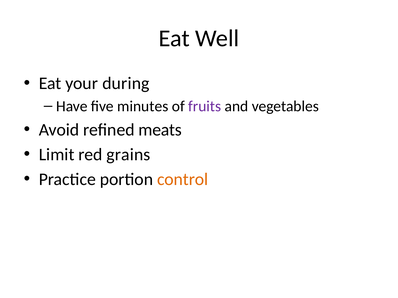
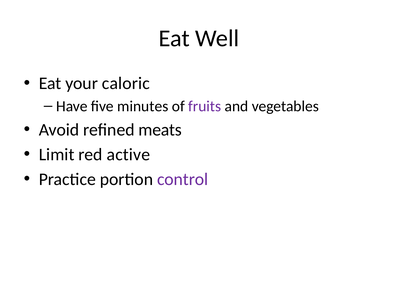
during: during -> caloric (126, 83)
grains: grains -> active (128, 155)
control colour: orange -> purple (183, 179)
